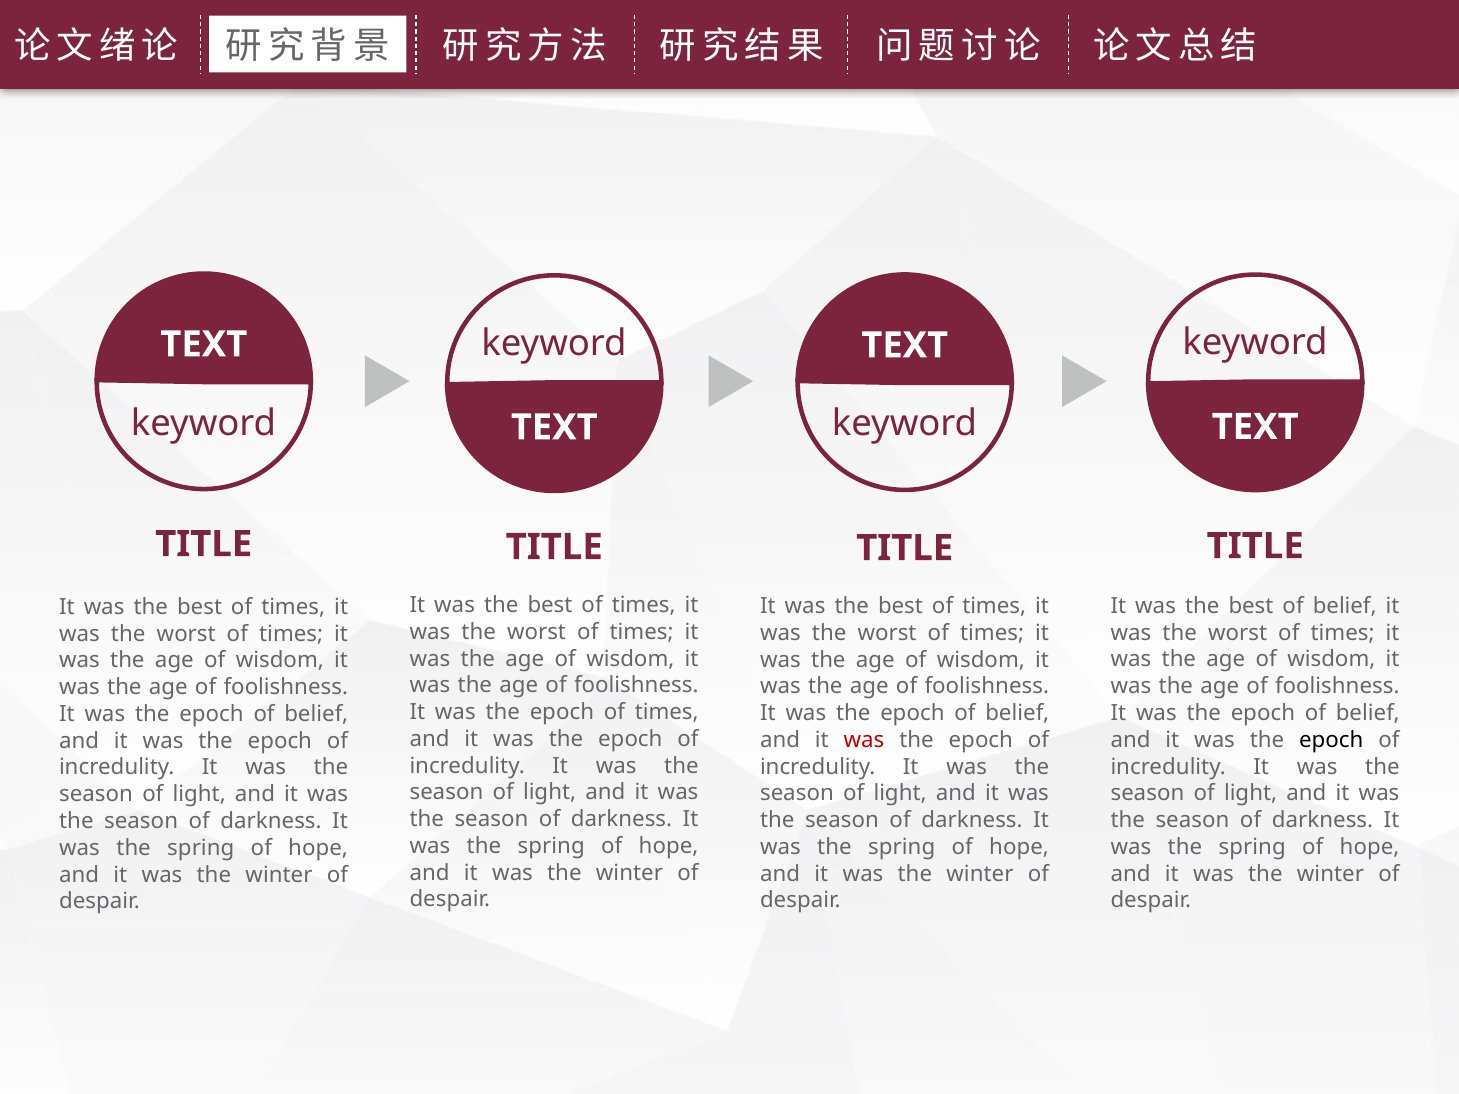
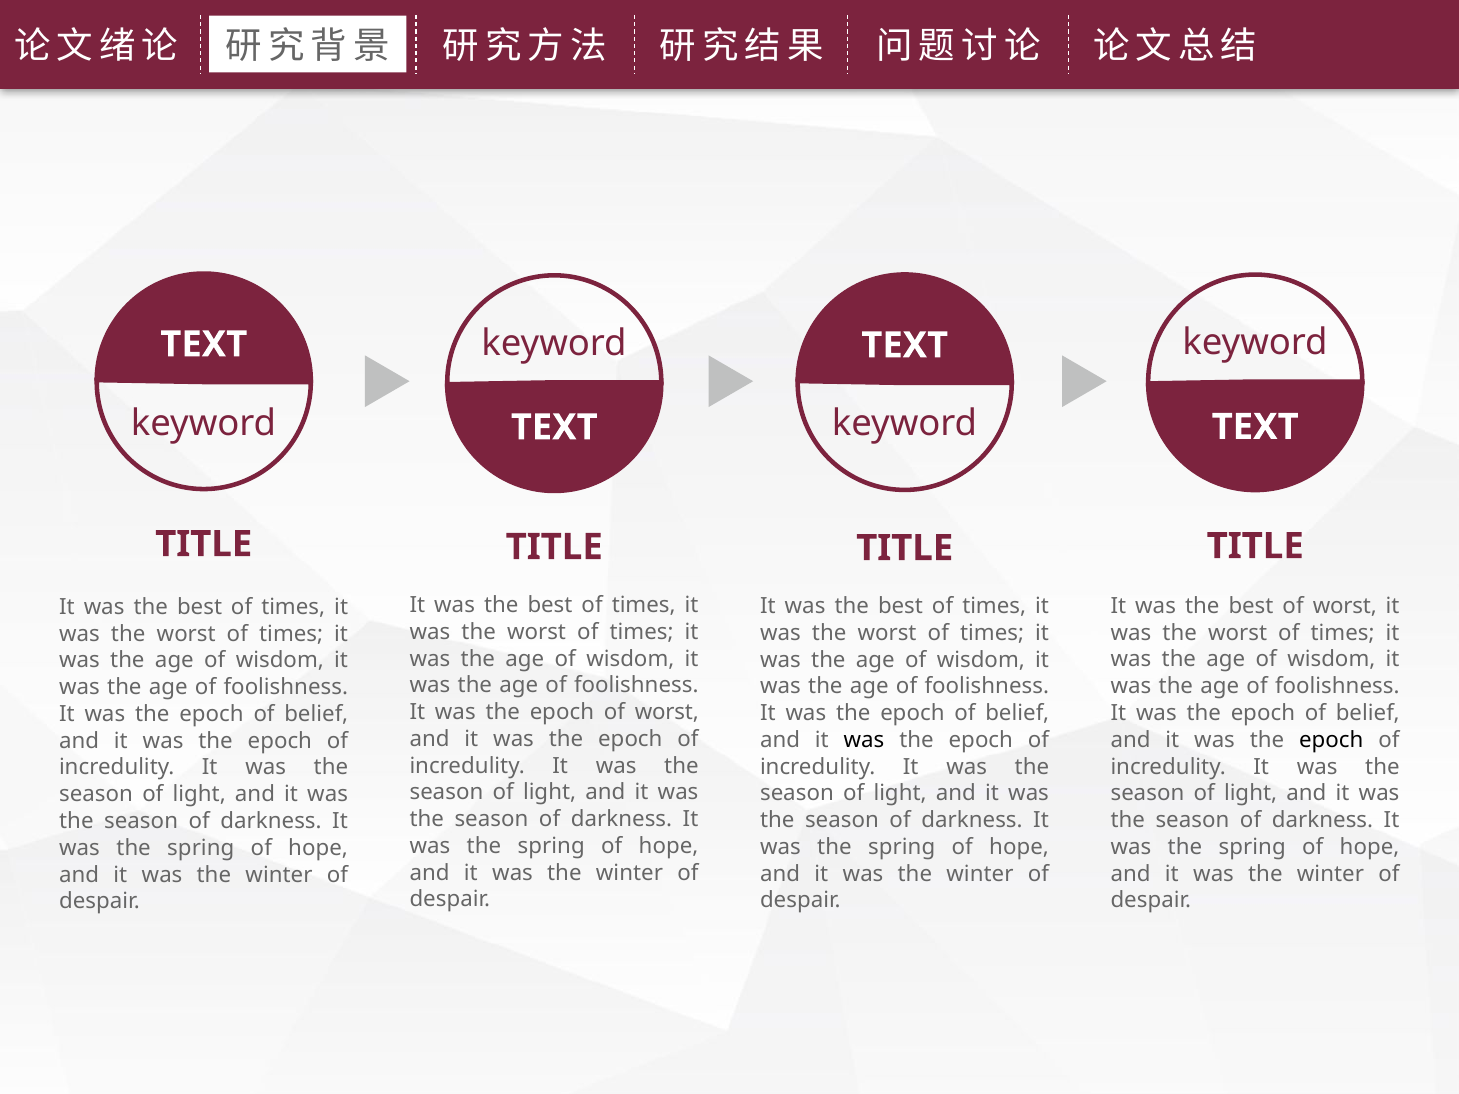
best of belief: belief -> worst (1345, 606)
epoch of times: times -> worst (667, 712)
was colour: red -> black (864, 740)
